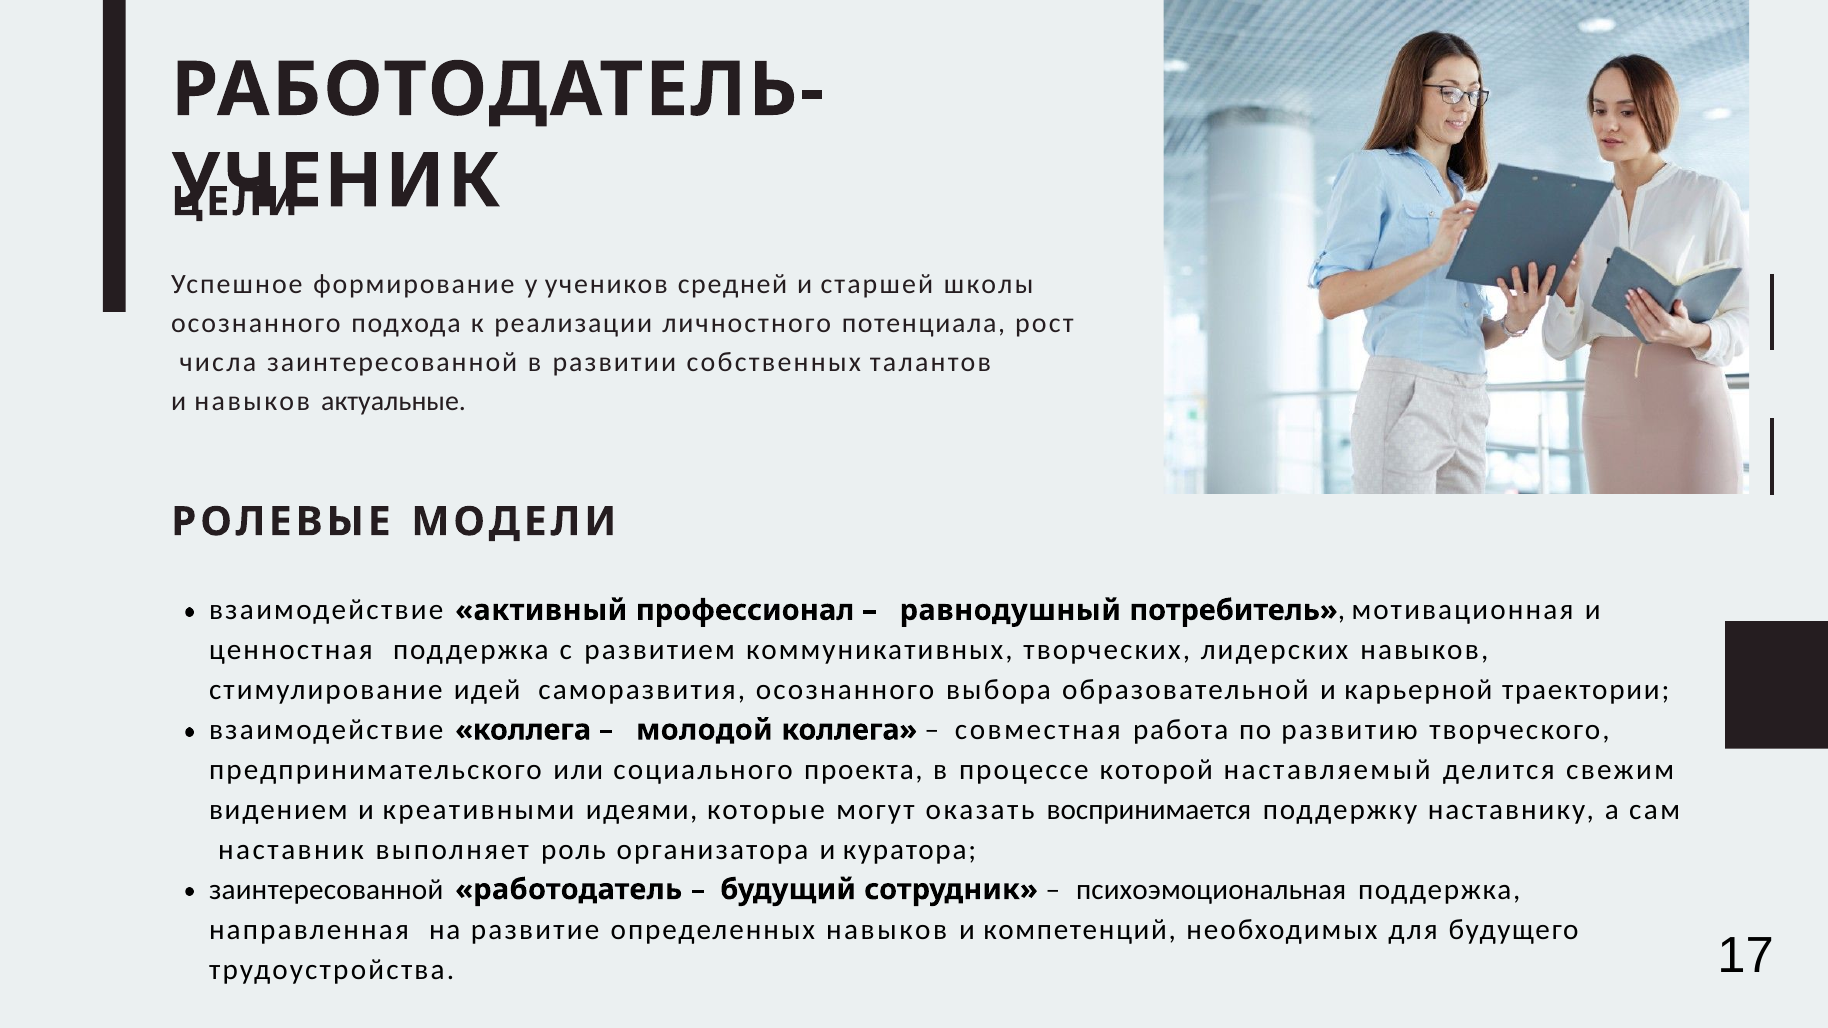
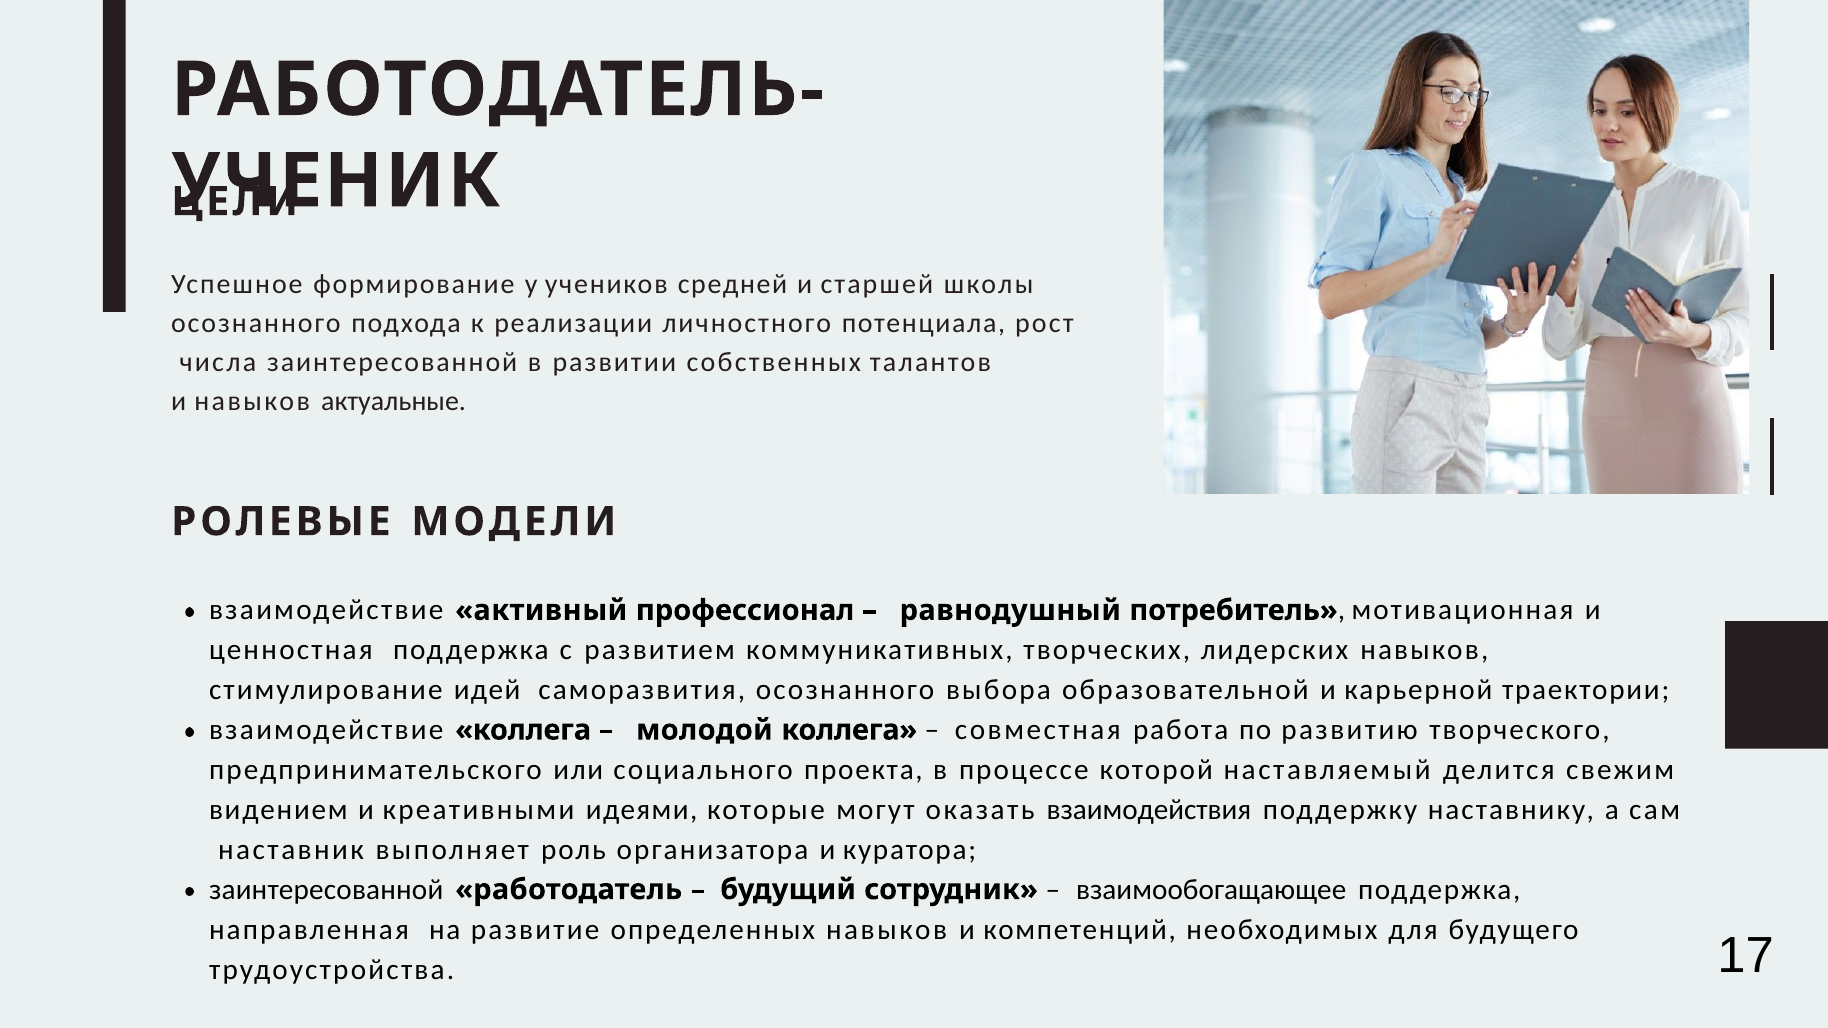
воспринимается: воспринимается -> взаимодействия (1149, 810)
психоэмоциональная: психоэмоциональная -> взаимообогащающее (1211, 890)
